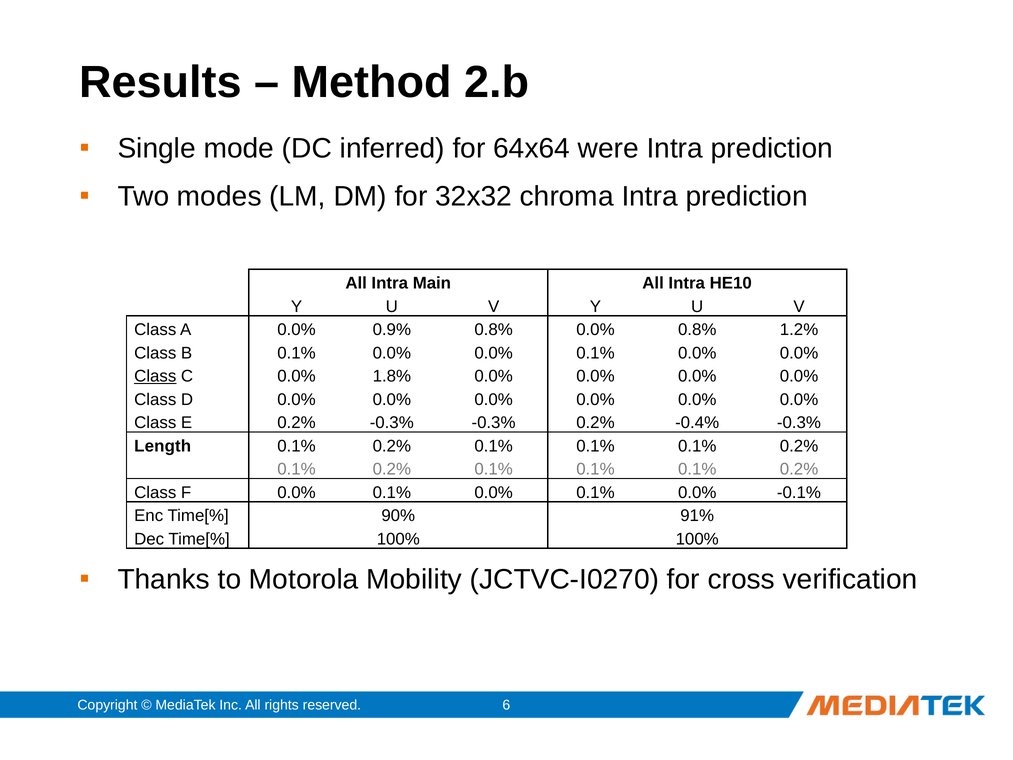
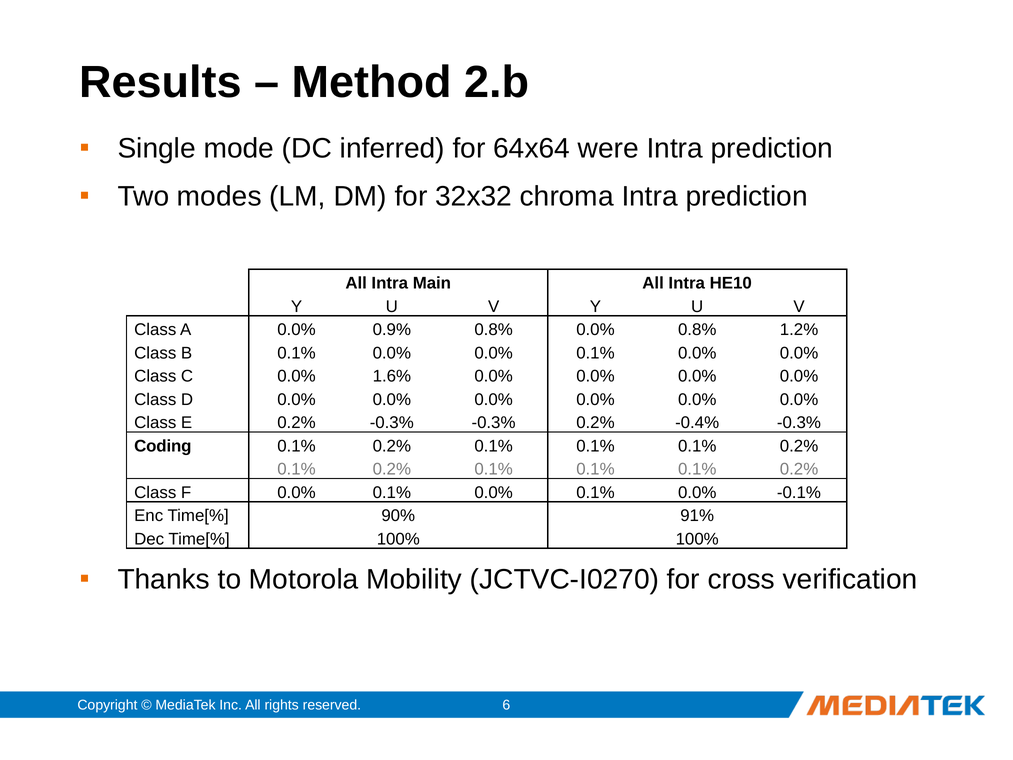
Class underline: present -> none (155, 376)
1.8%: 1.8% -> 1.6% (392, 376)
Length: Length -> Coding (163, 446)
